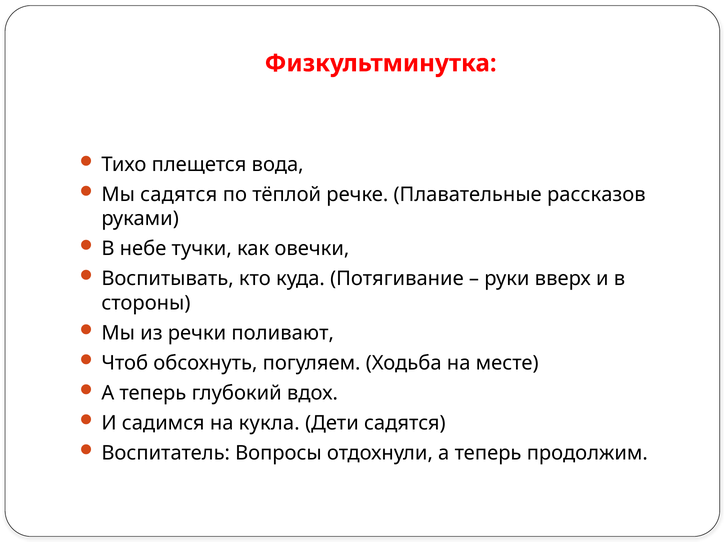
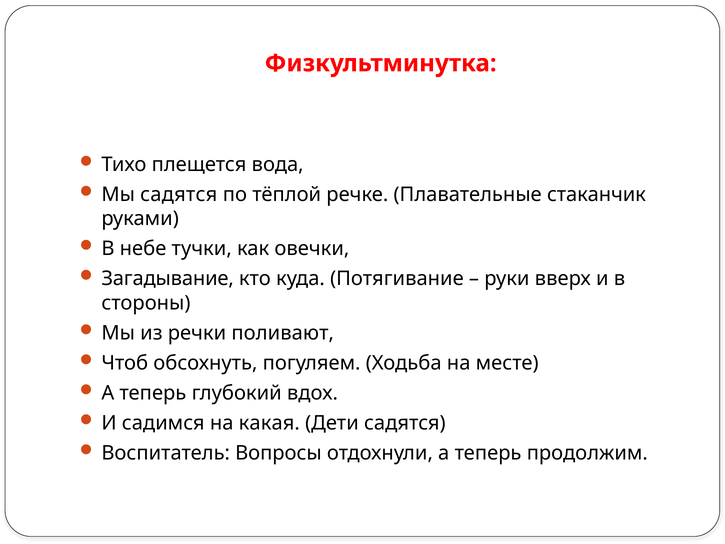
рассказов: рассказов -> стаканчик (596, 194)
Воспитывать: Воспитывать -> Загадывание (168, 279)
кукла: кукла -> какая (269, 423)
